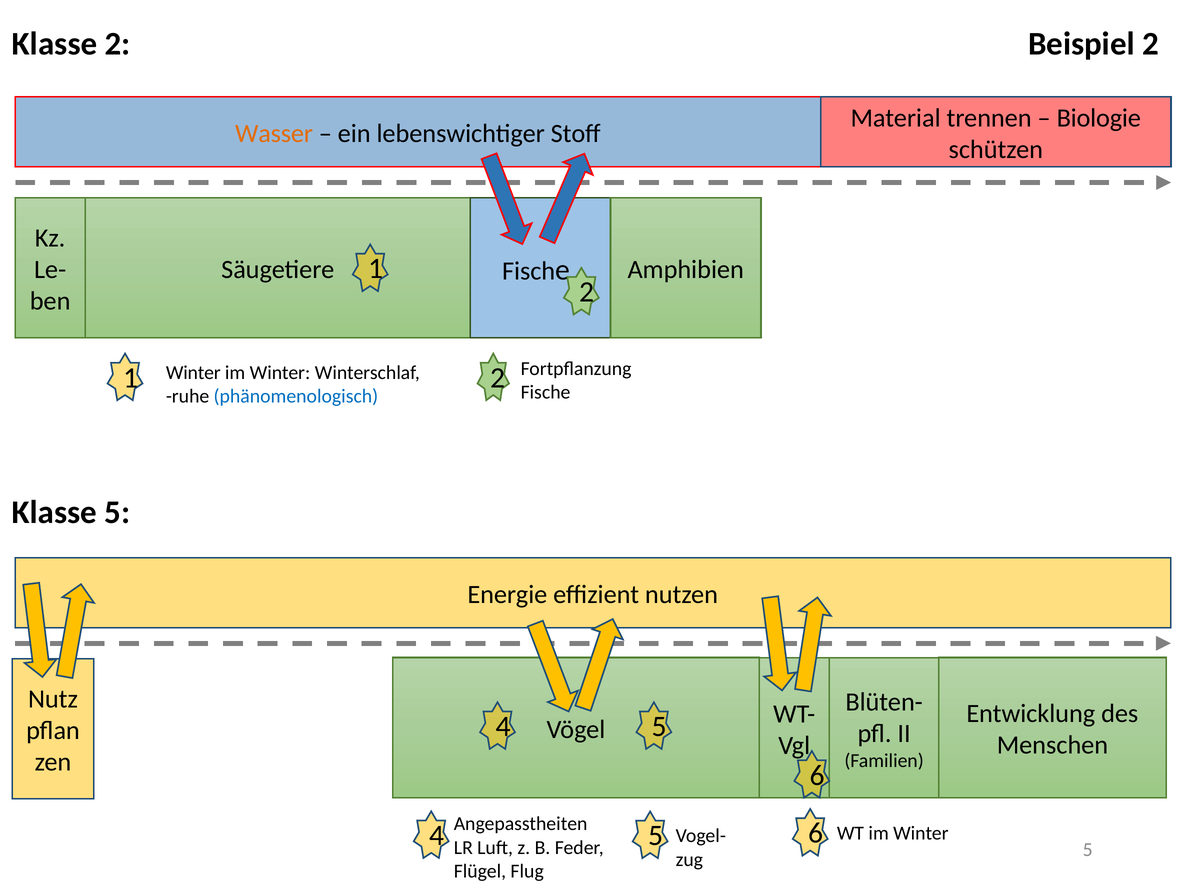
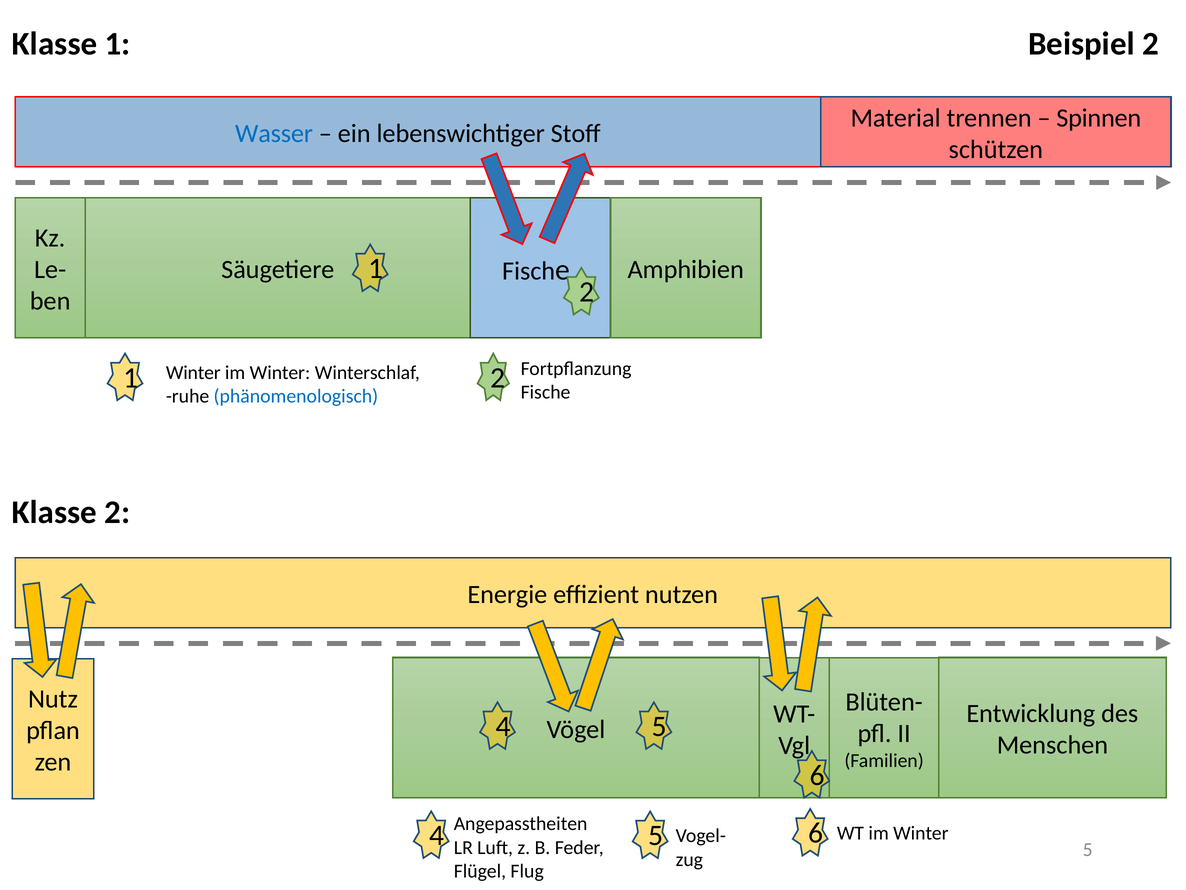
Klasse 2: 2 -> 1 (118, 44)
Biologie: Biologie -> Spinnen (1099, 118)
Wasser colour: orange -> blue (274, 134)
Klasse 5: 5 -> 2 (117, 512)
